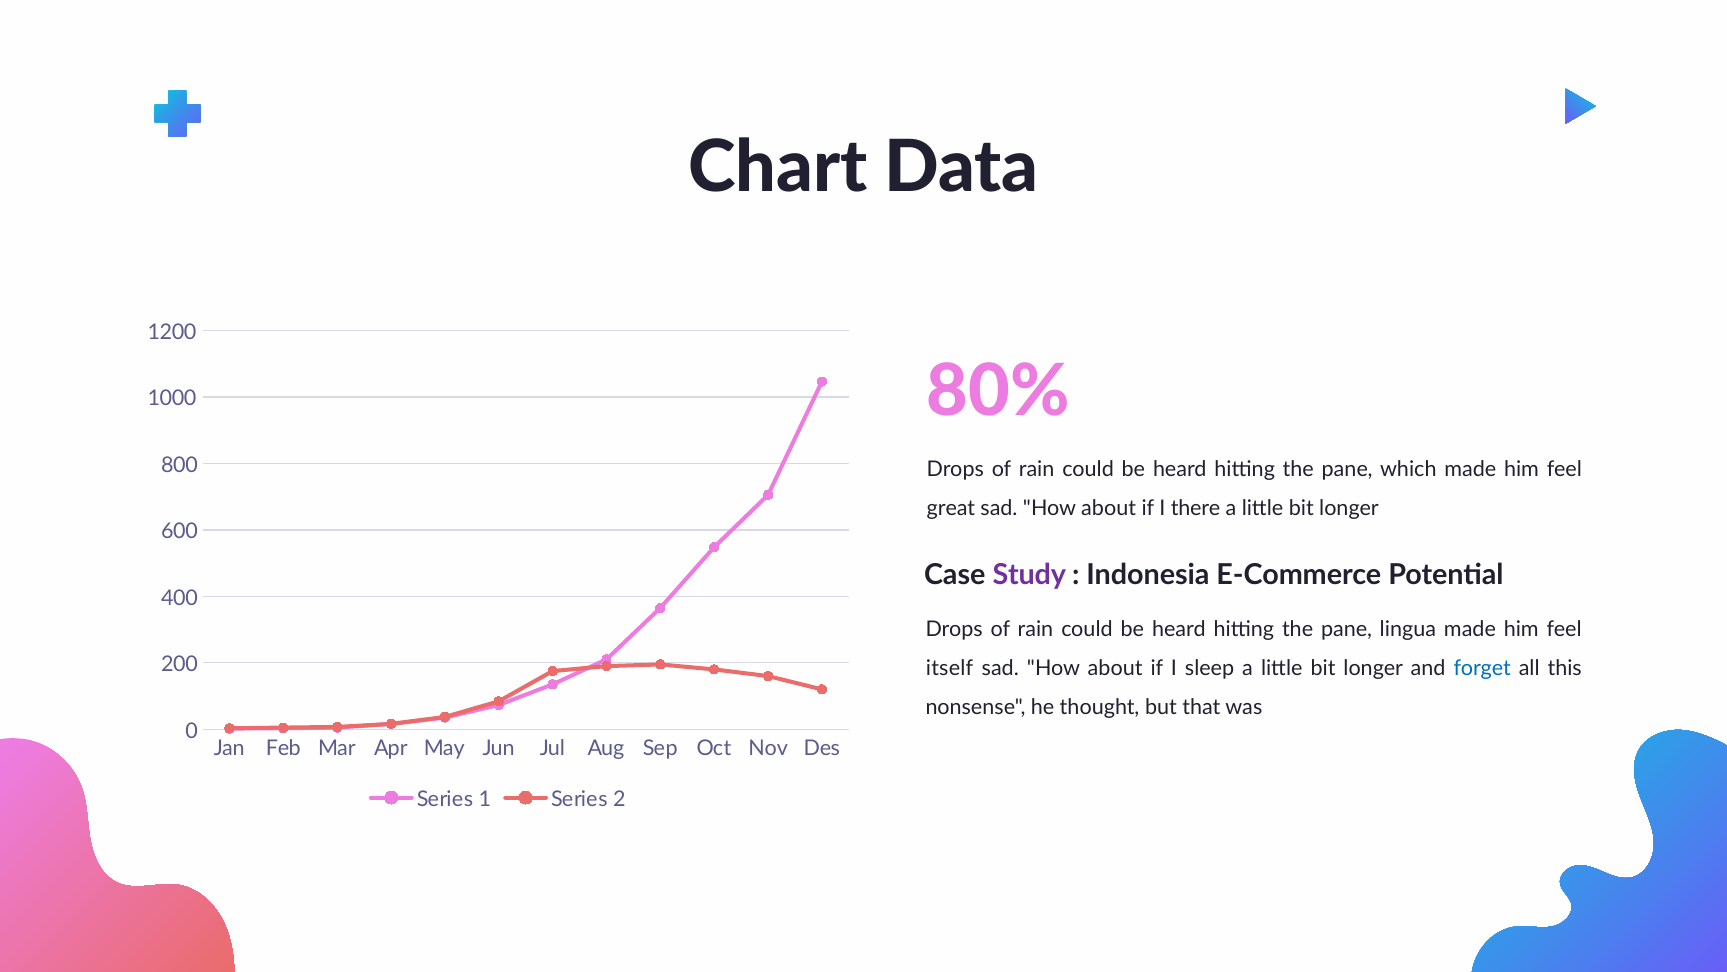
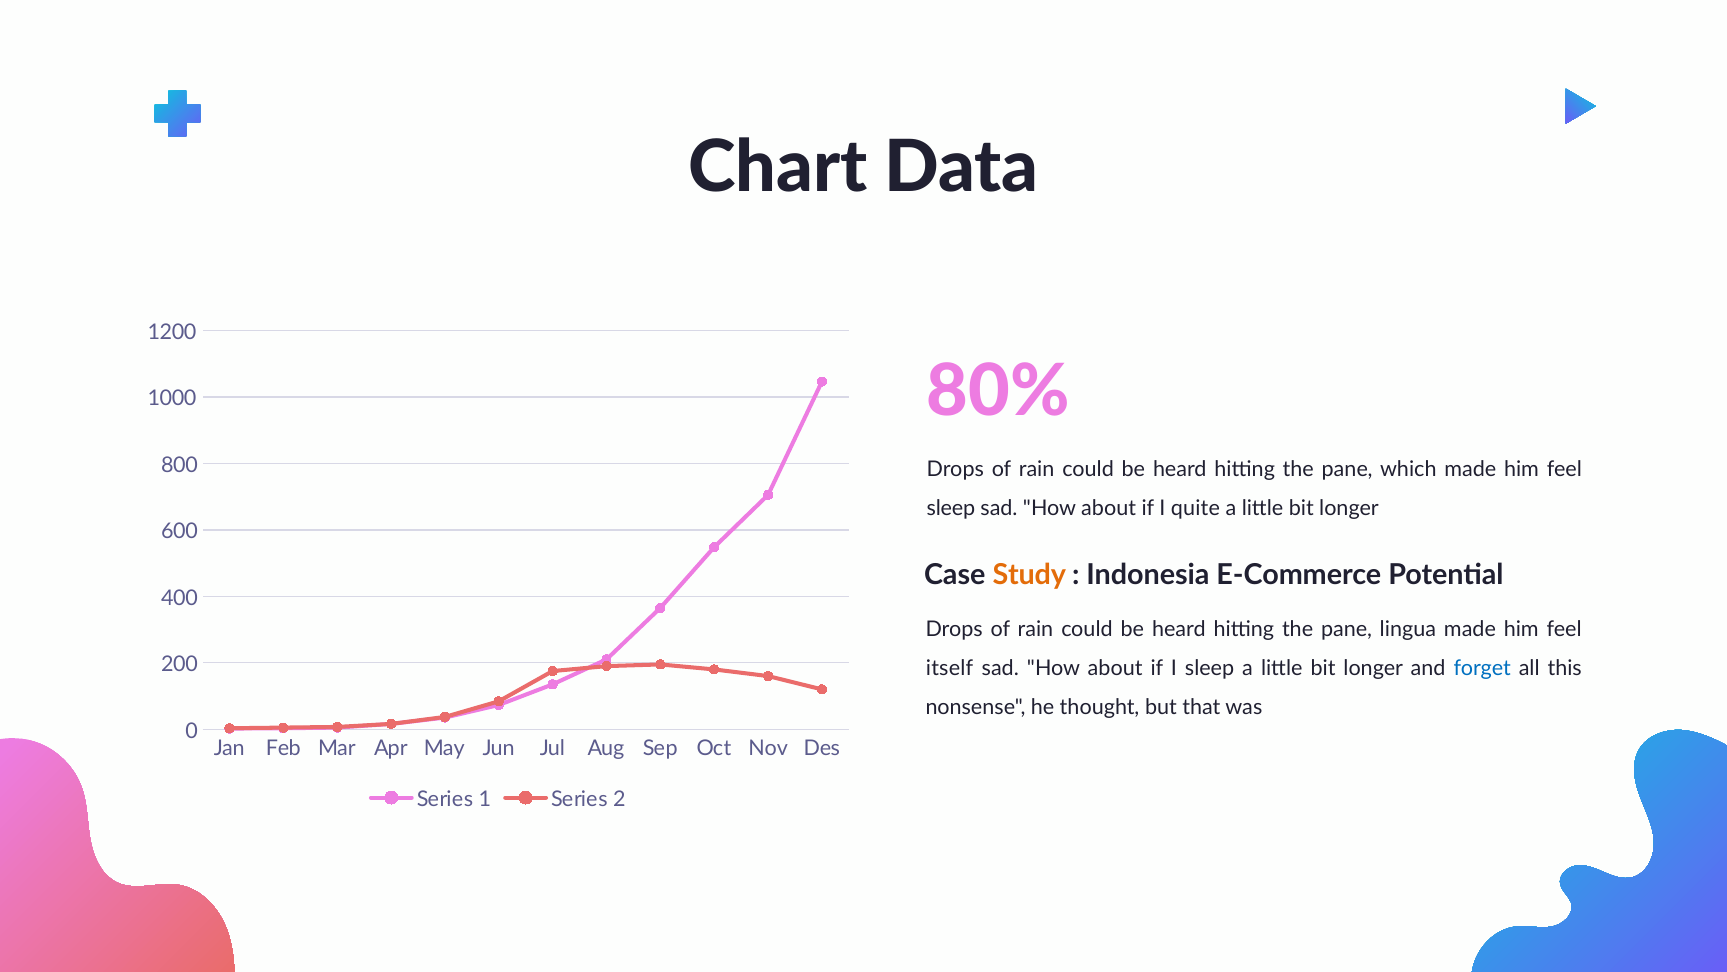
great: great -> sleep (951, 508)
there: there -> quite (1195, 508)
Study colour: purple -> orange (1029, 575)
